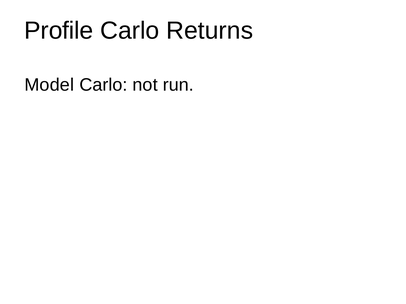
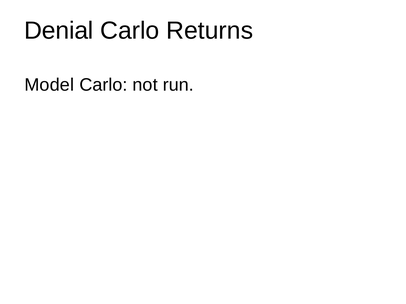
Profile: Profile -> Denial (59, 31)
